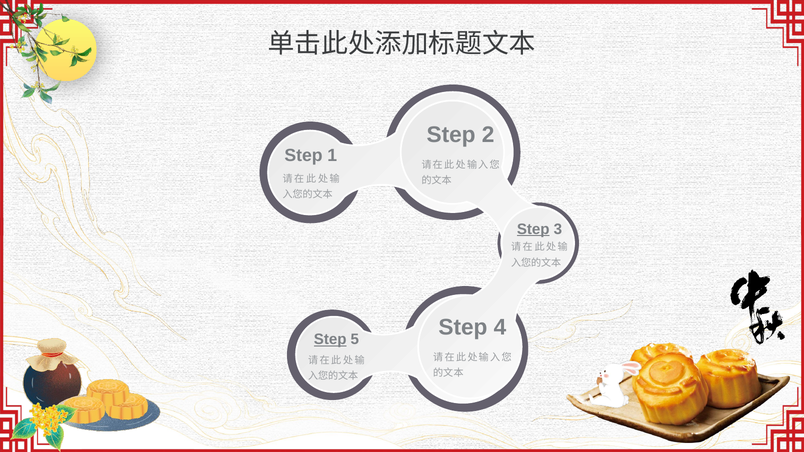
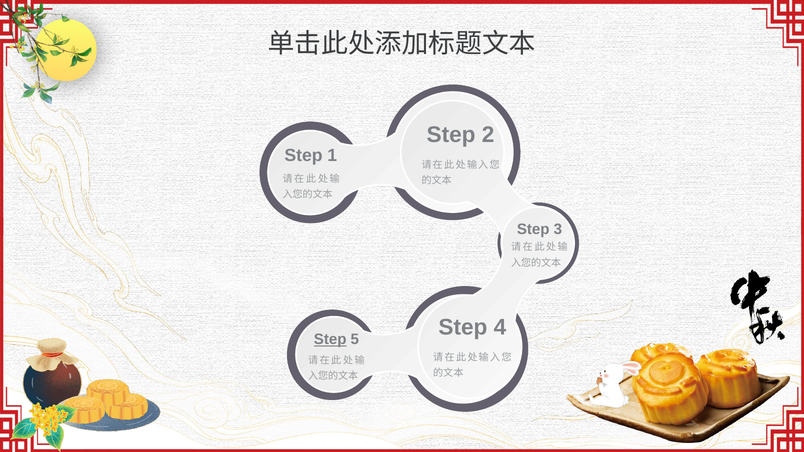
Step underline: present -> none (533, 229)
